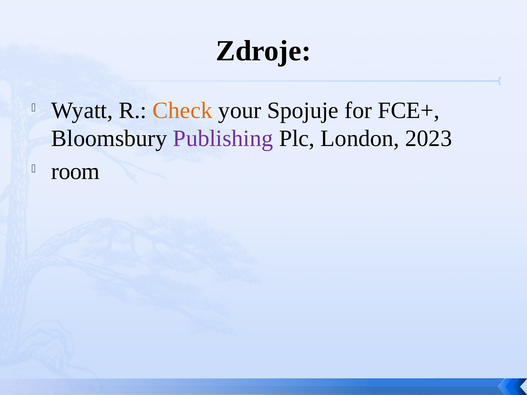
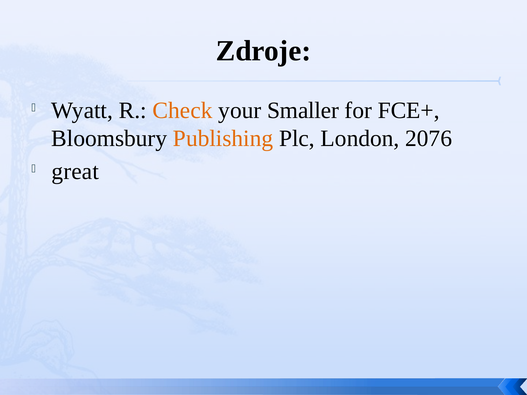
Spojuje: Spojuje -> Smaller (303, 111)
Publishing colour: purple -> orange (223, 139)
2023: 2023 -> 2076 (429, 139)
room: room -> great (75, 171)
